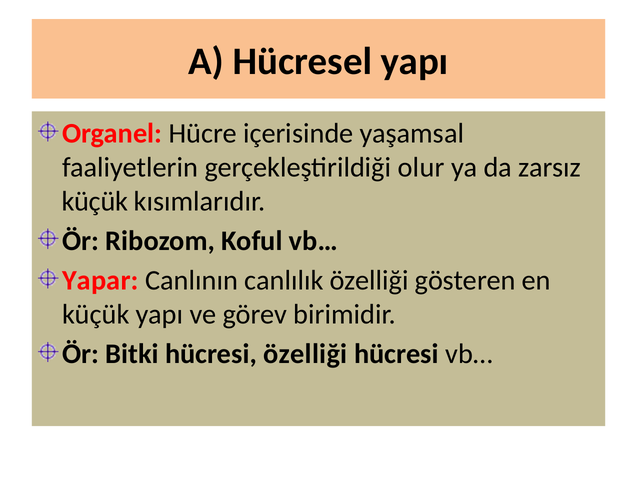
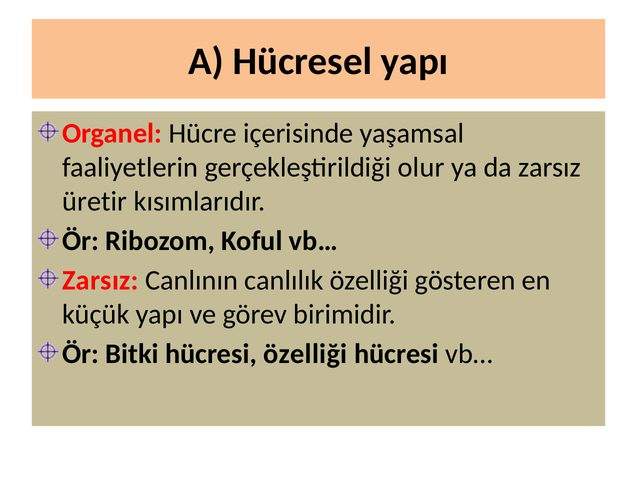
küçük: küçük -> üretir (95, 202)
Yapar: Yapar -> Zarsız (100, 281)
